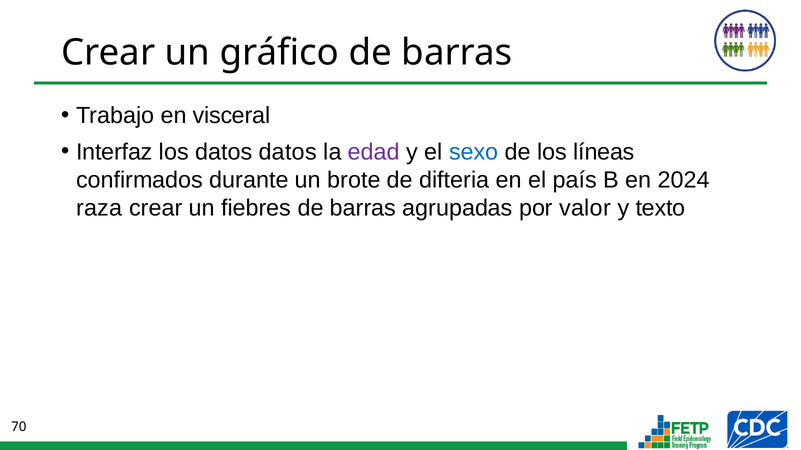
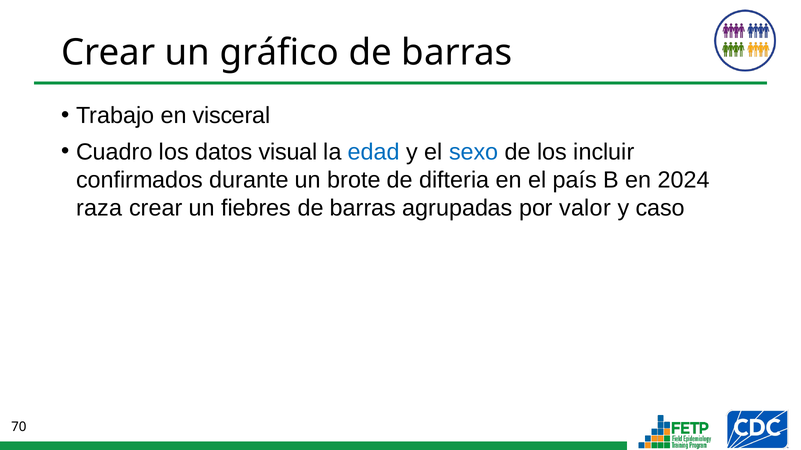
Interfaz: Interfaz -> Cuadro (114, 152)
datos datos: datos -> visual (288, 152)
edad colour: purple -> blue (374, 152)
líneas: líneas -> incluir (604, 152)
texto: texto -> caso (660, 208)
